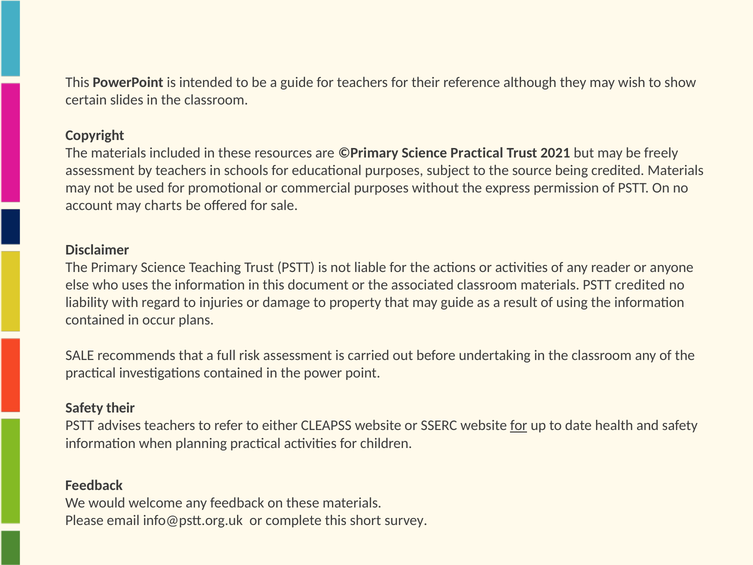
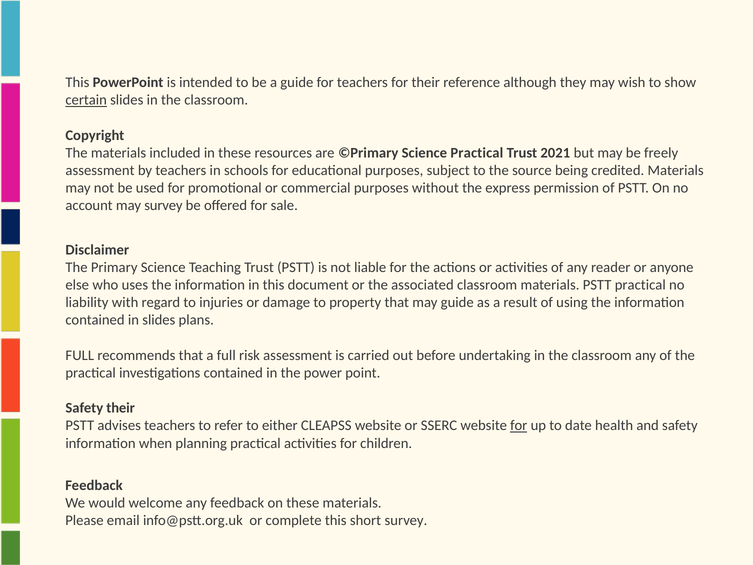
certain underline: none -> present (86, 100)
may charts: charts -> survey (163, 206)
PSTT credited: credited -> practical (640, 285)
in occur: occur -> slides (159, 320)
SALE: SALE -> FULL (80, 355)
